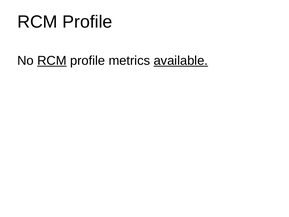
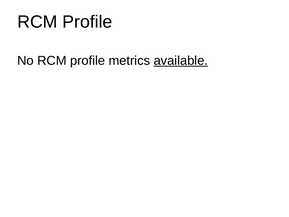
RCM underline: present -> none (52, 61)
